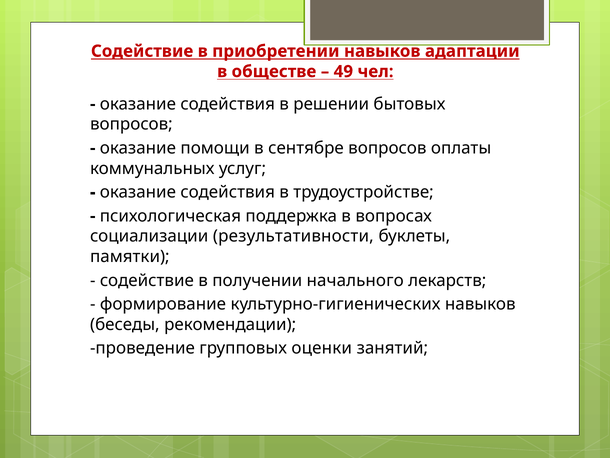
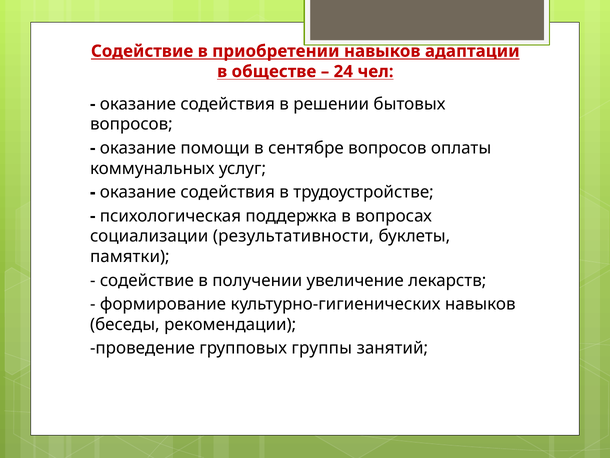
49: 49 -> 24 (343, 71)
начального: начального -> увеличение (355, 280)
оценки: оценки -> группы (322, 348)
